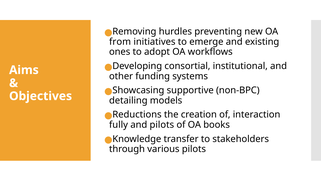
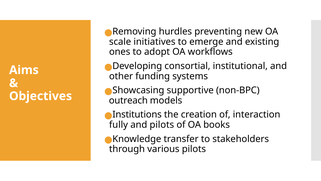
from: from -> scale (120, 42)
detailing: detailing -> outreach (128, 100)
Reductions: Reductions -> Institutions (137, 114)
